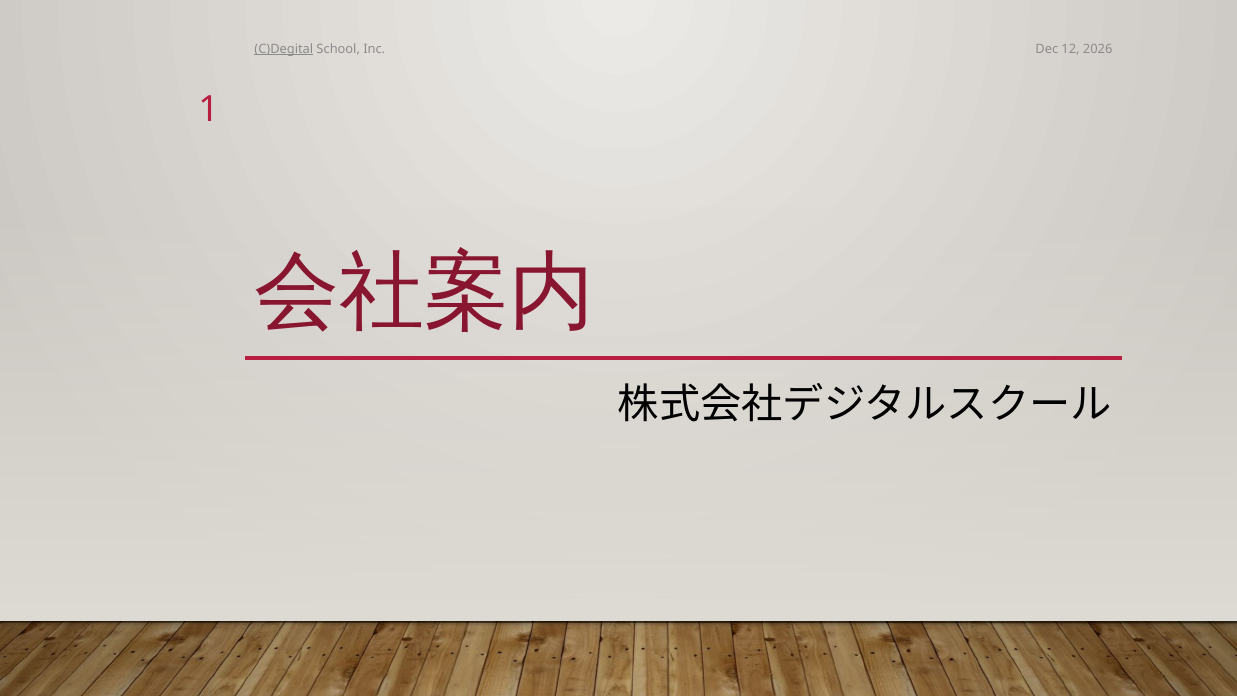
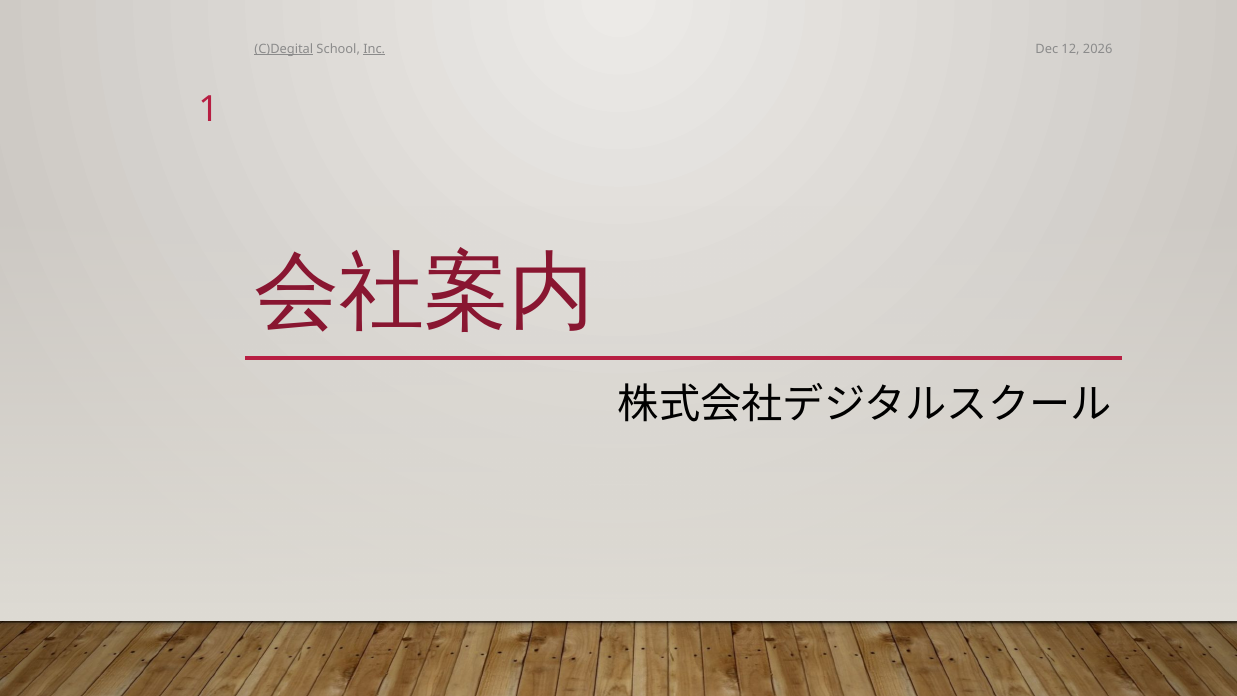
Inc underline: none -> present (374, 49)
